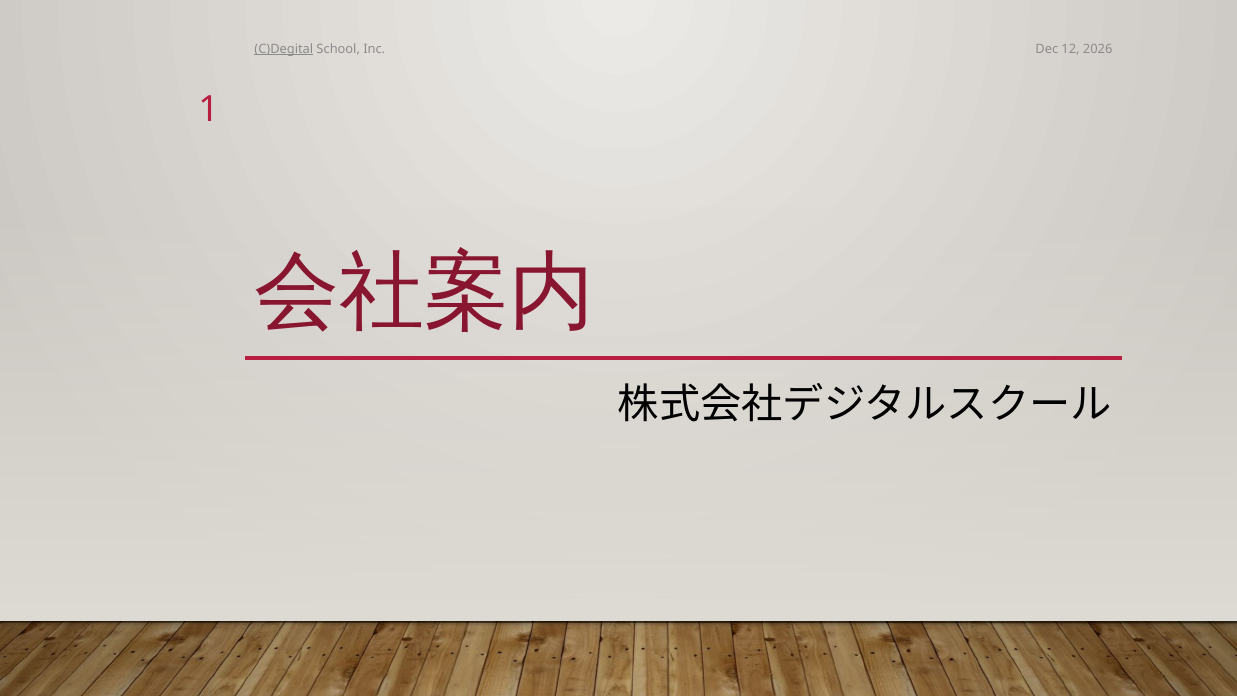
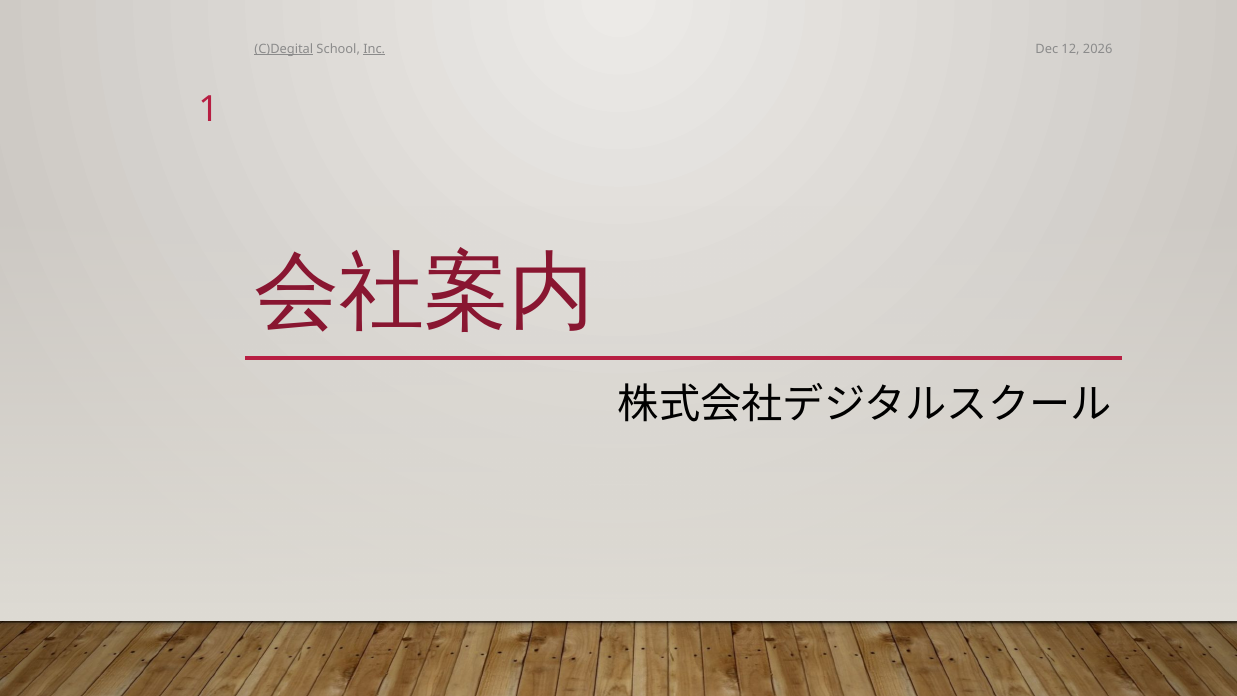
Inc underline: none -> present (374, 49)
